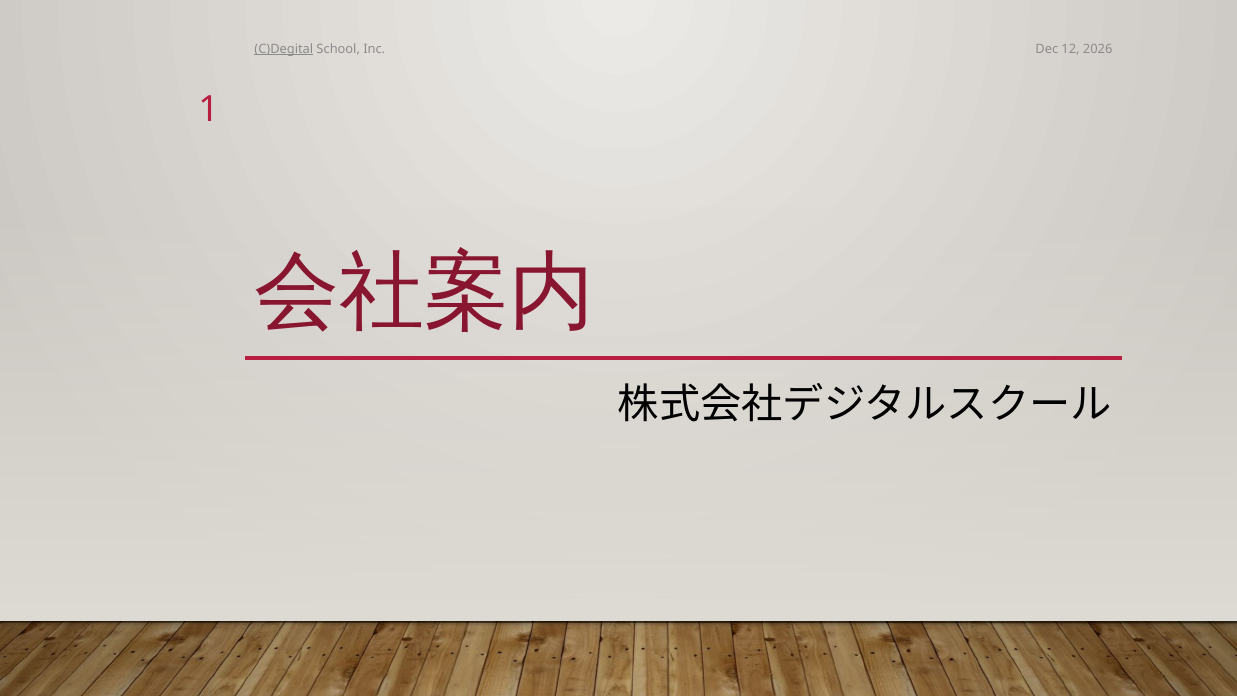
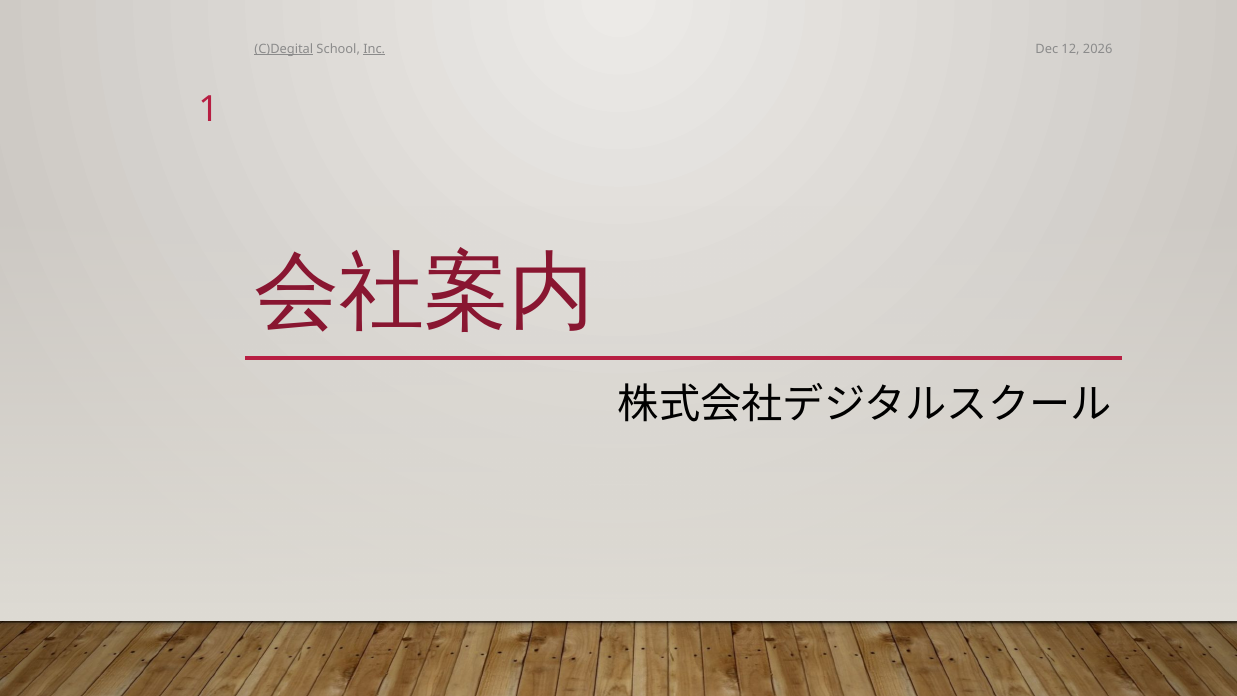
Inc underline: none -> present (374, 49)
